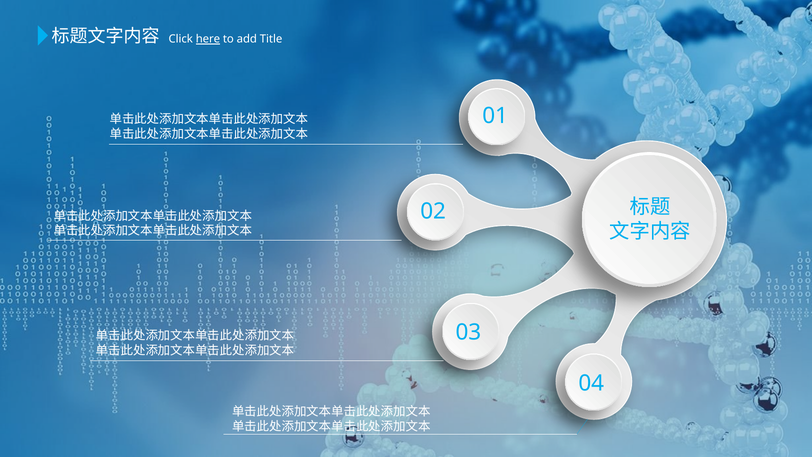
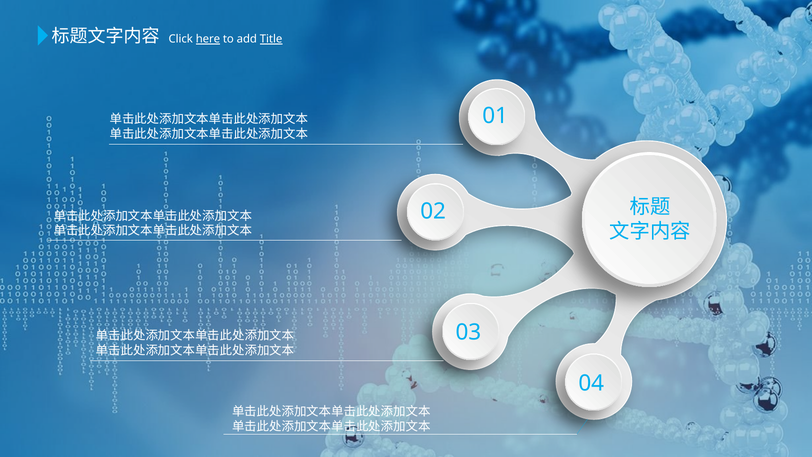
Title underline: none -> present (271, 39)
